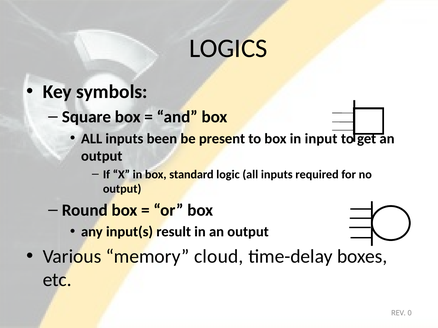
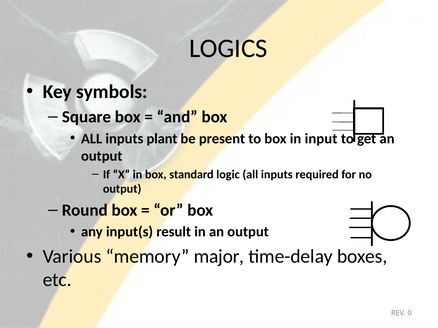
been: been -> plant (162, 139)
cloud: cloud -> major (219, 257)
